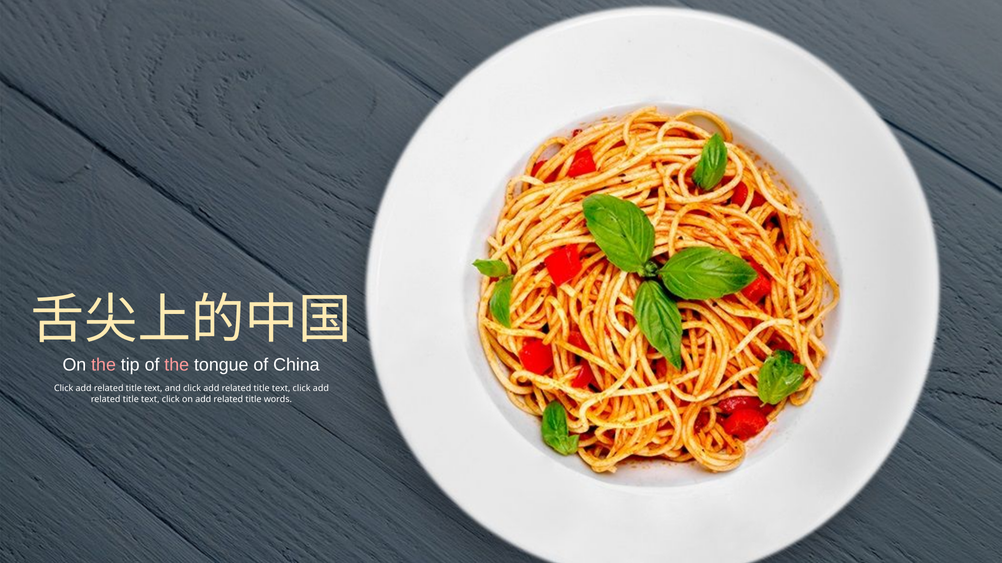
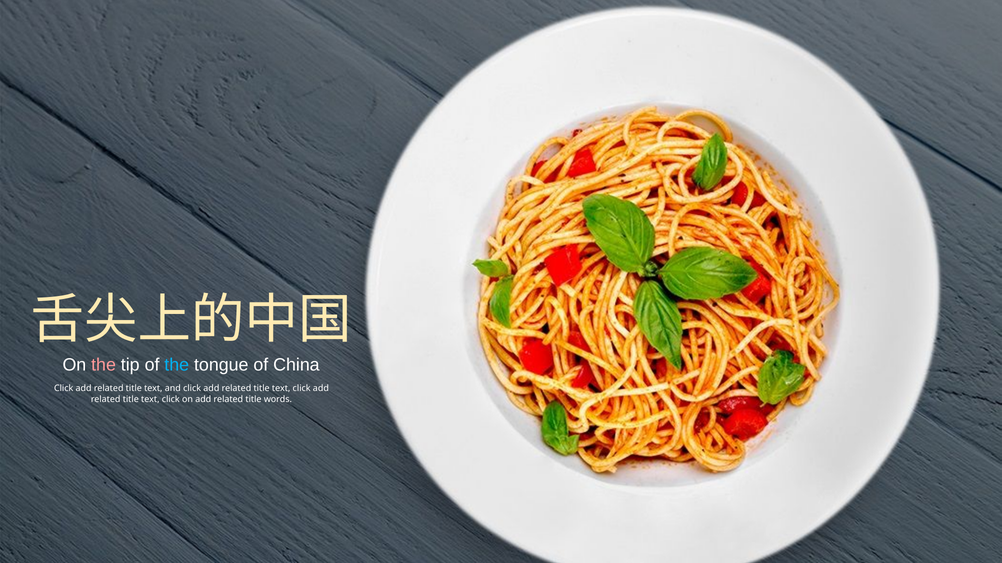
the colour: pink -> light blue (177, 365)
